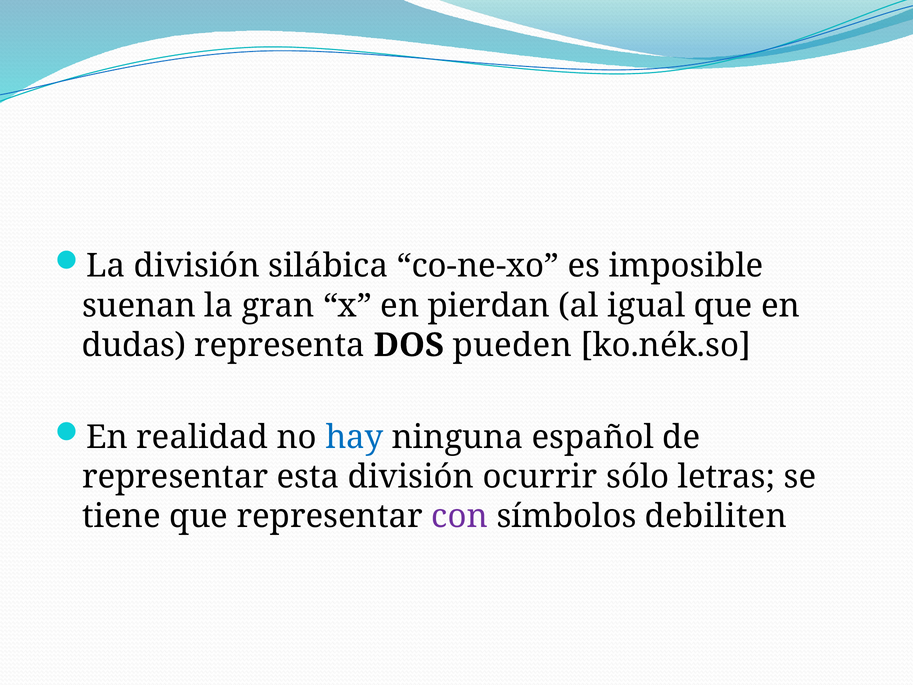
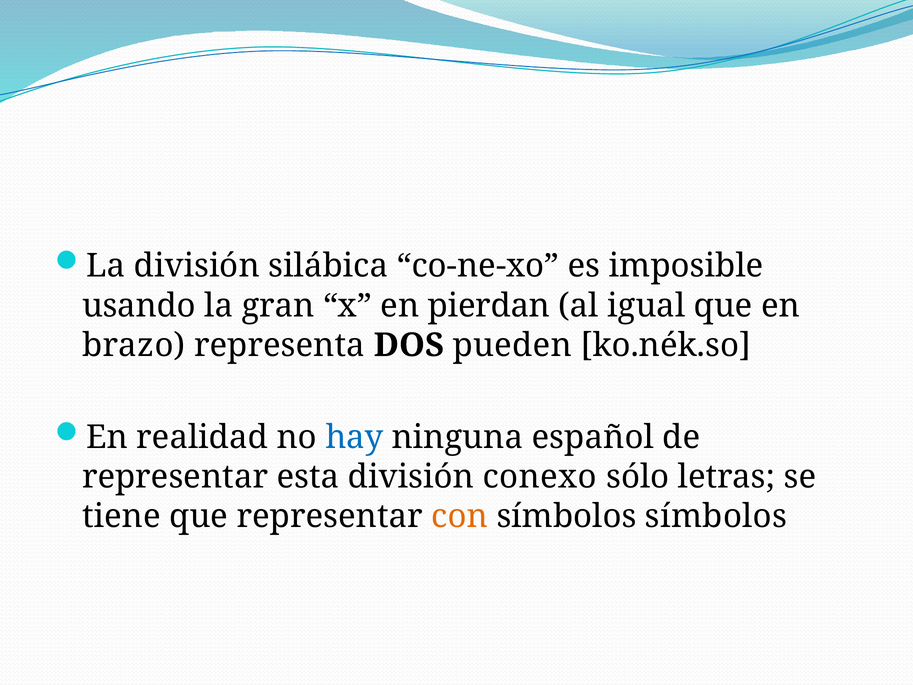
suenan: suenan -> usando (139, 306)
dudas: dudas -> brazo (134, 345)
ocurrir: ocurrir -> conexo (540, 477)
con colour: purple -> orange (460, 516)
símbolos debiliten: debiliten -> símbolos (716, 516)
